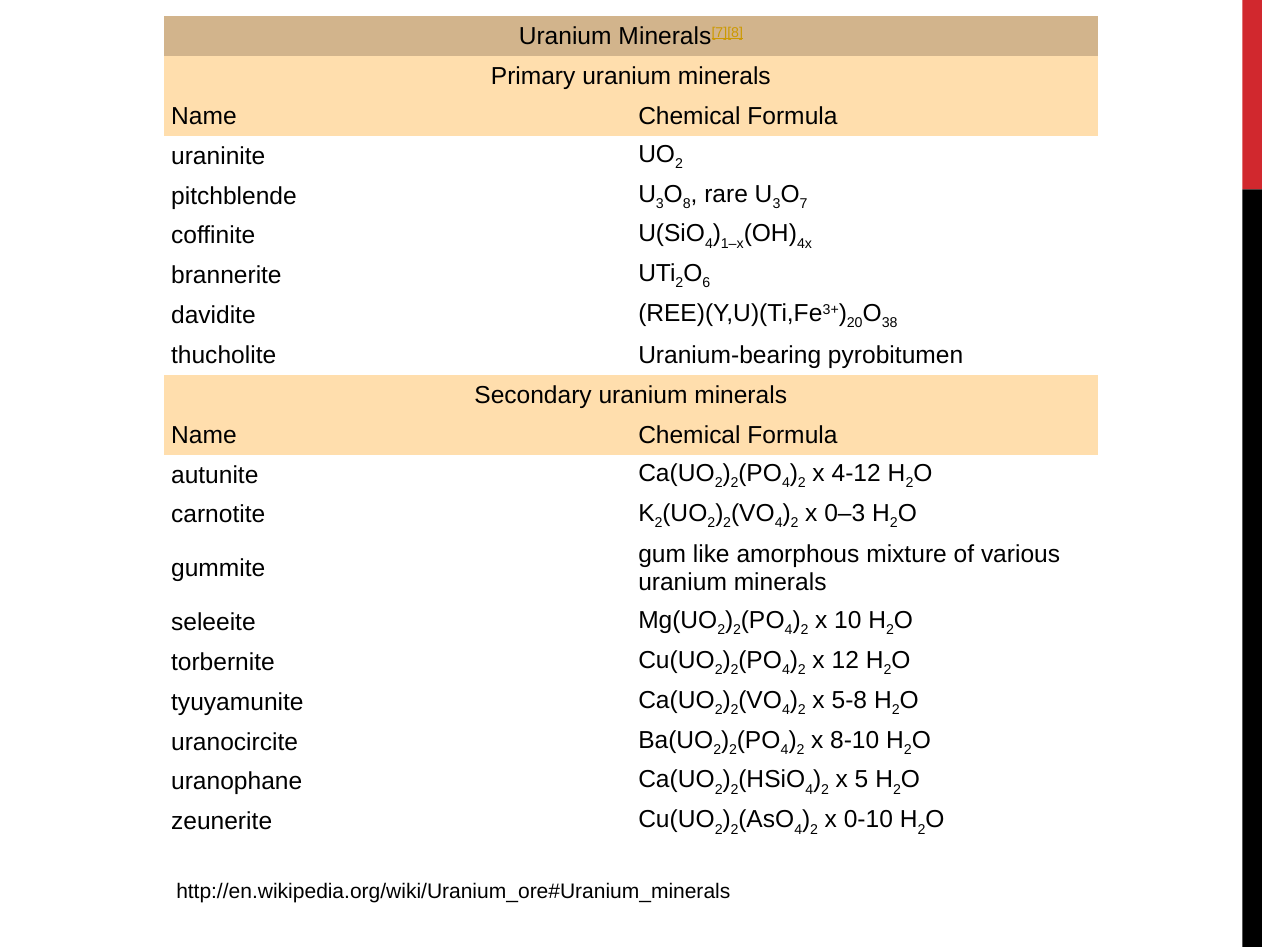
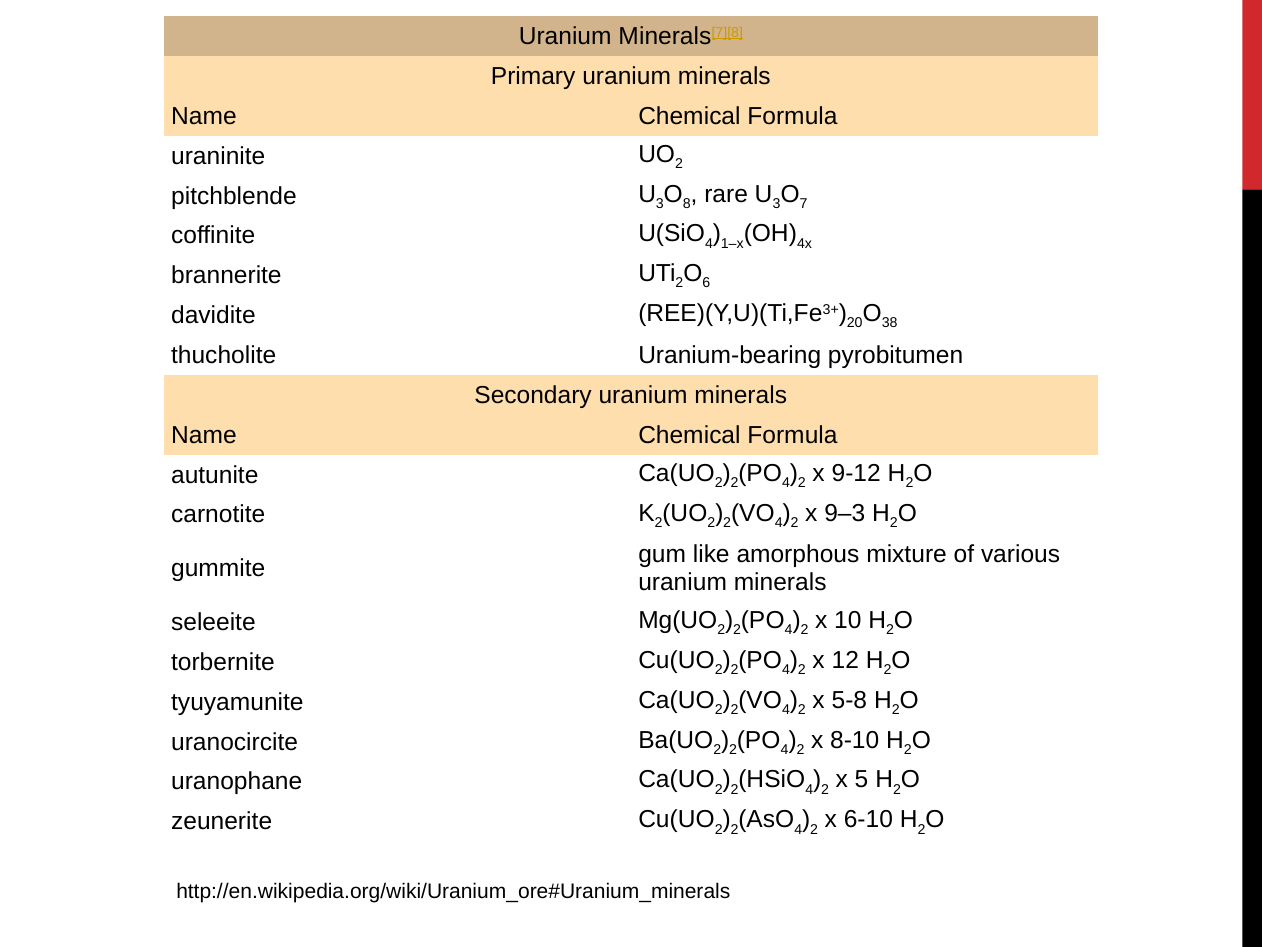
4-12: 4-12 -> 9-12 (856, 473)
0–3: 0–3 -> 9–3 (845, 513)
0-10: 0-10 -> 6-10 (868, 819)
